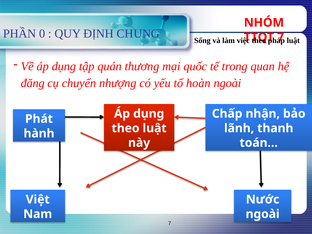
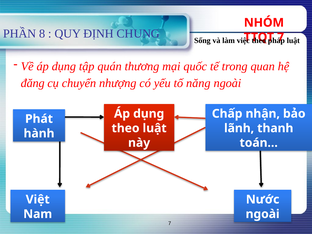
0: 0 -> 8 (42, 34)
hoàn: hoàn -> năng (198, 83)
